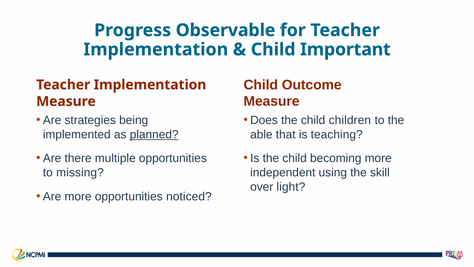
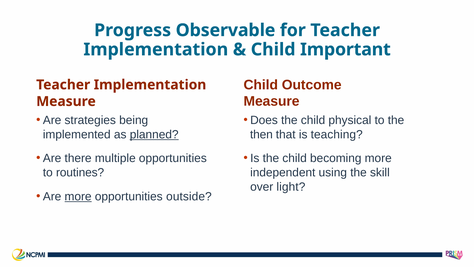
children: children -> physical (350, 120)
able: able -> then (261, 134)
missing: missing -> routines (80, 172)
more underline: none -> present (78, 196)
noticed: noticed -> outside (189, 196)
